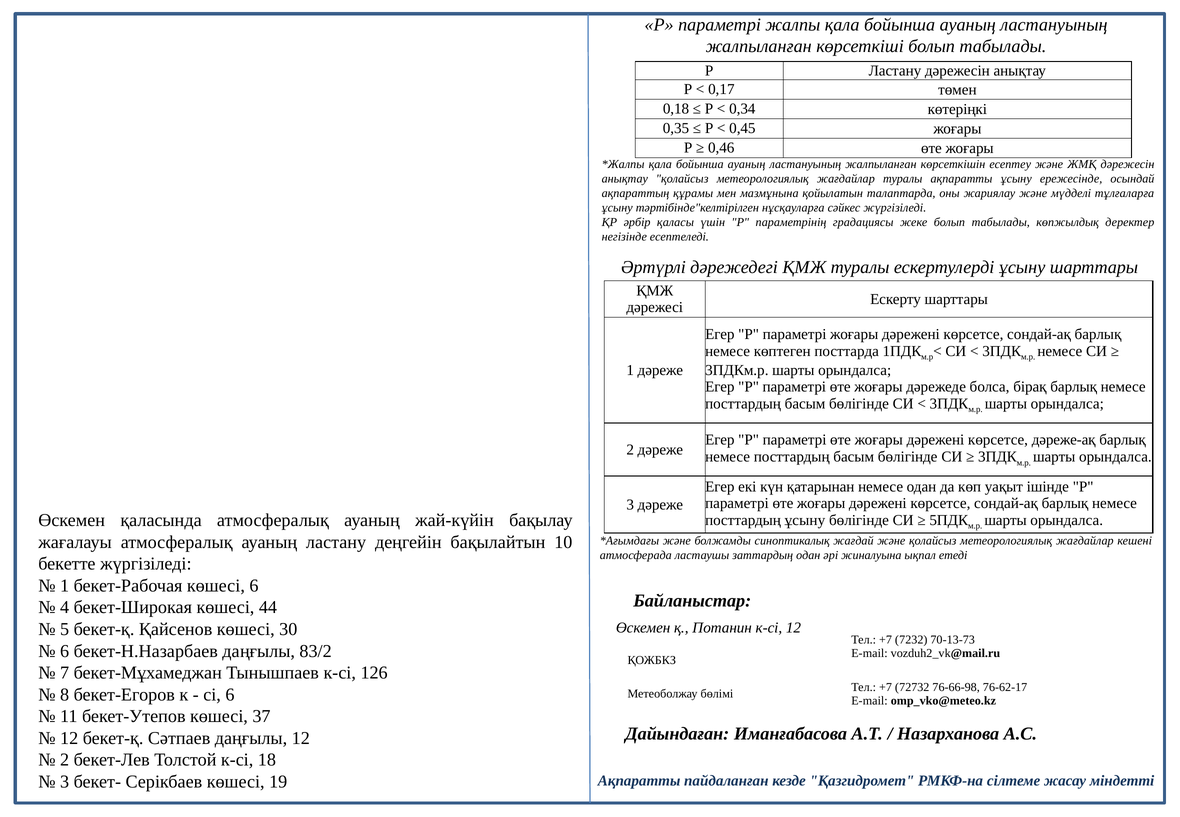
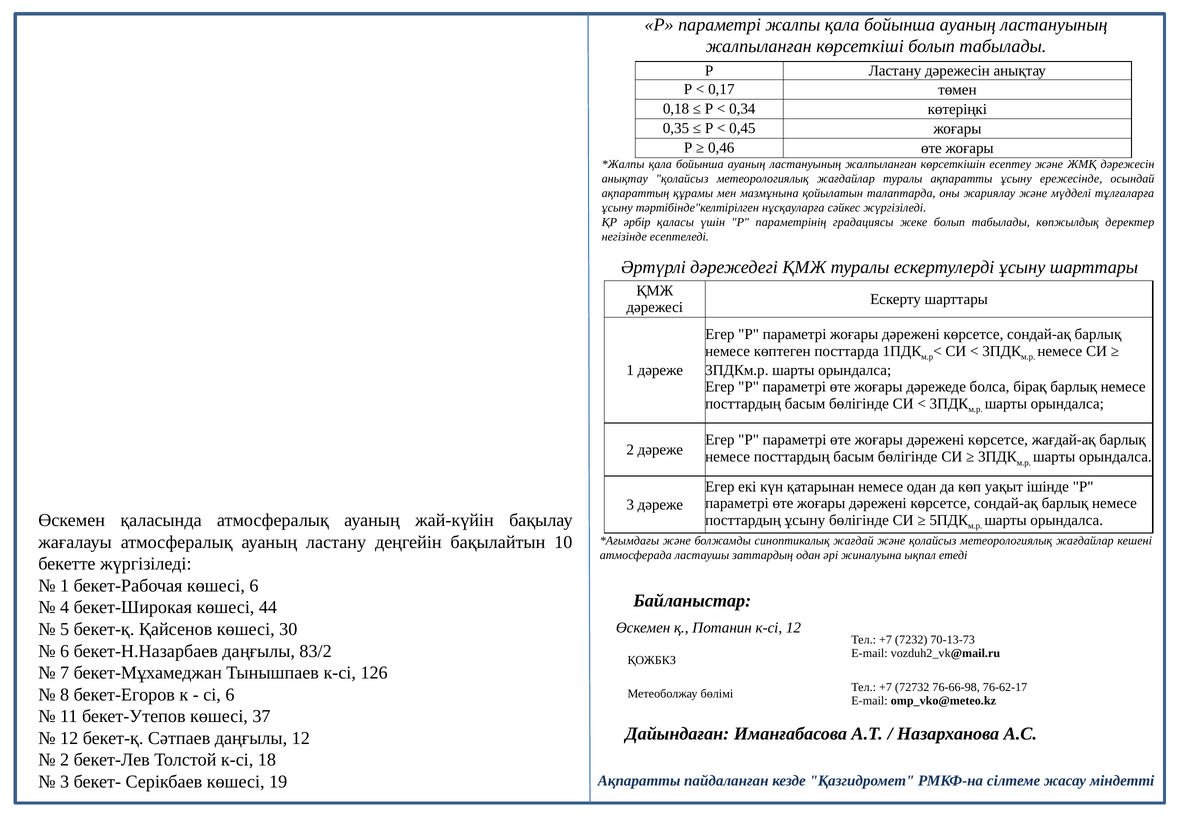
дәреже-ақ: дәреже-ақ -> жағдай-ақ (1064, 440)
